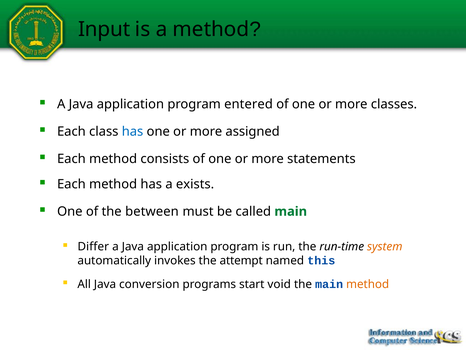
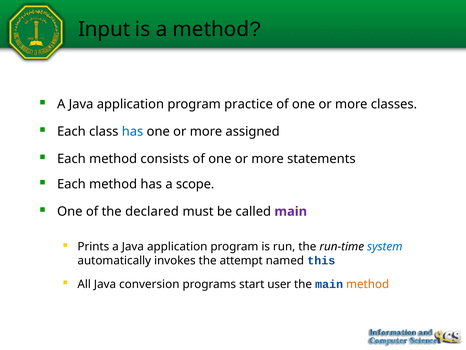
entered: entered -> practice (249, 104)
exists: exists -> scope (195, 184)
between: between -> declared (152, 211)
main colour: green -> purple (291, 211)
Differ: Differ -> Prints (93, 246)
system colour: orange -> blue (385, 246)
void: void -> user (279, 284)
